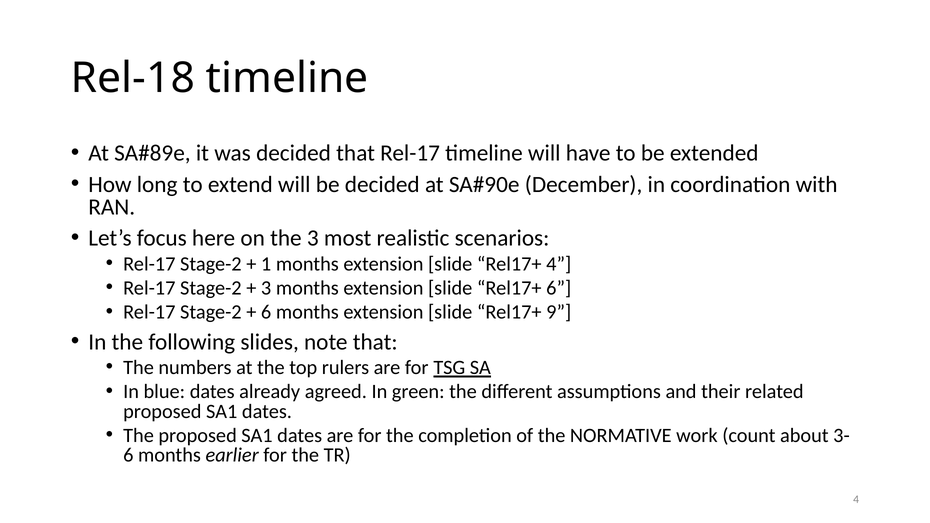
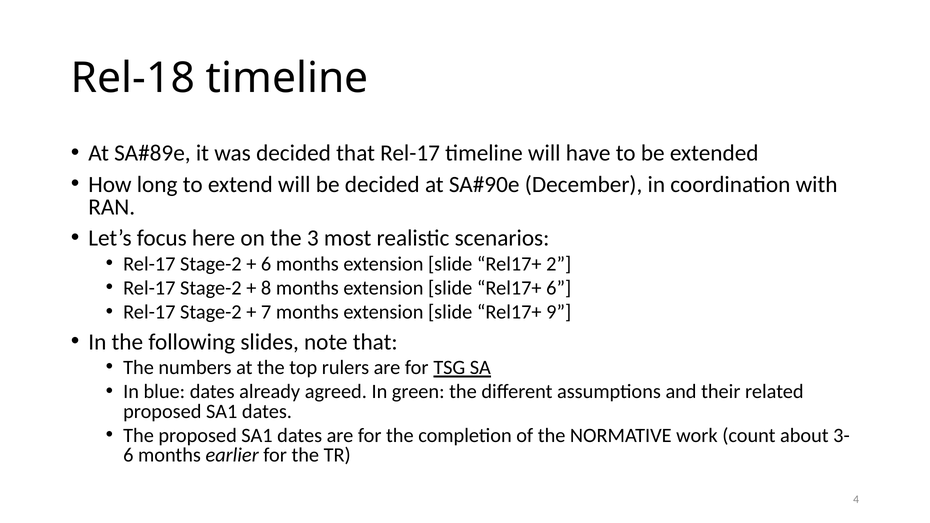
1: 1 -> 6 (266, 264)
Rel17+ 4: 4 -> 2 (559, 264)
3: 3 -> 8 (266, 288)
6: 6 -> 7 (266, 312)
